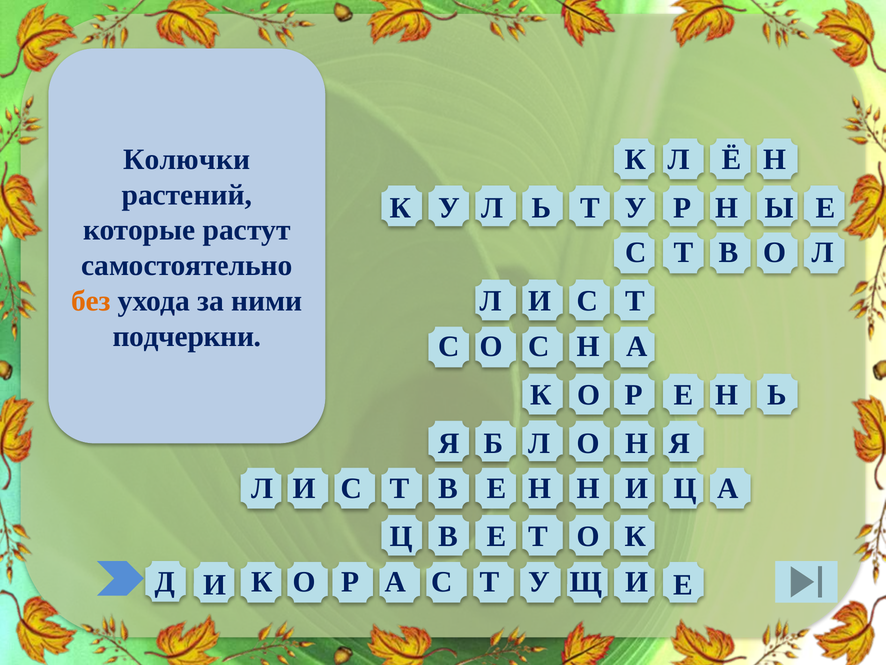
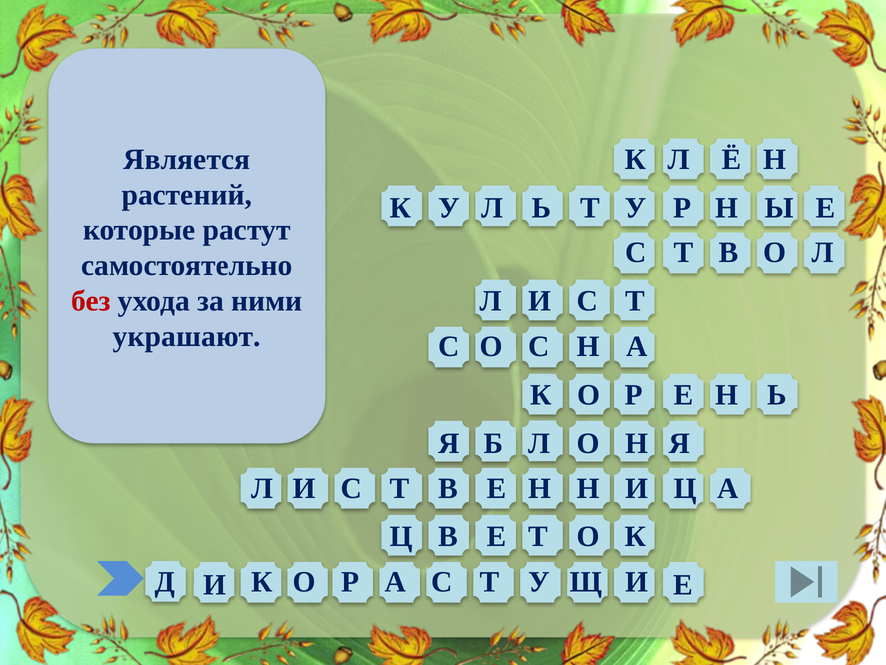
Колючки: Колючки -> Является (187, 159)
без colour: orange -> red (91, 301)
подчеркни: подчеркни -> украшают (187, 336)
